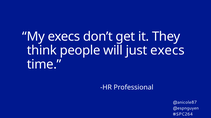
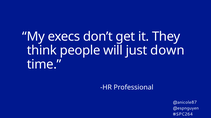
just execs: execs -> down (167, 51)
